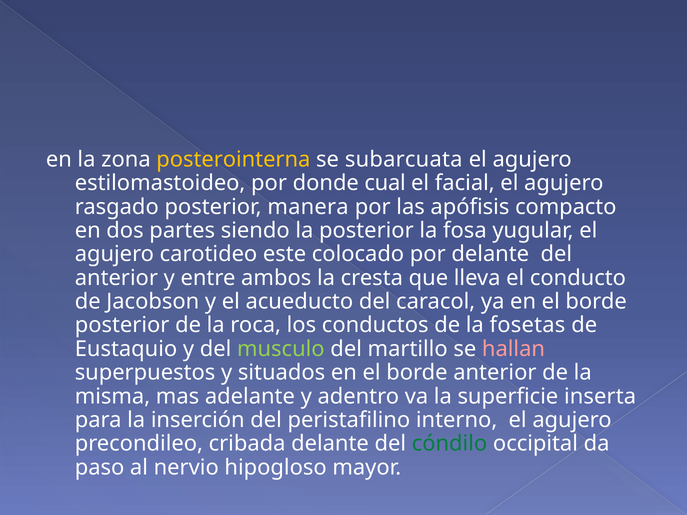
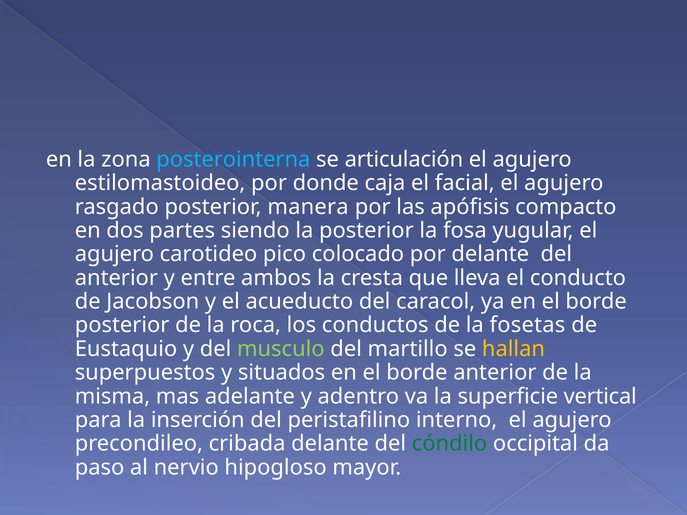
posterointerna colour: yellow -> light blue (233, 160)
subarcuata: subarcuata -> articulación (404, 160)
cual: cual -> caja (385, 183)
este: este -> pico (285, 254)
hallan colour: pink -> yellow (513, 349)
inserta: inserta -> vertical (600, 396)
